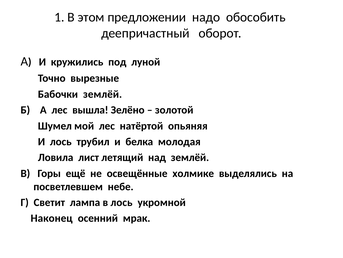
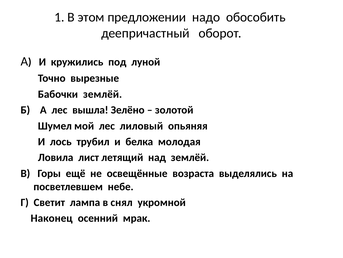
натёртой: натёртой -> лиловый (141, 126)
холмике: холмике -> возраста (193, 173)
в лось: лось -> снял (122, 202)
